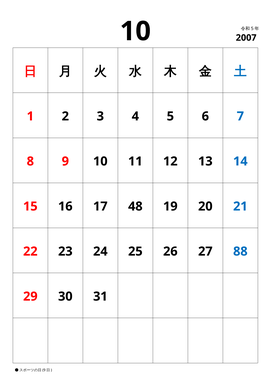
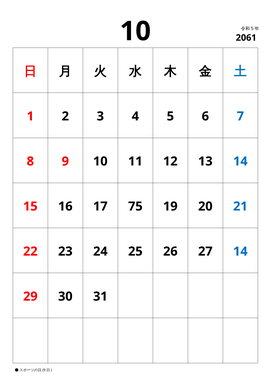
2007: 2007 -> 2061 (246, 38)
48: 48 -> 75 (135, 207)
27 88: 88 -> 14 (240, 252)
